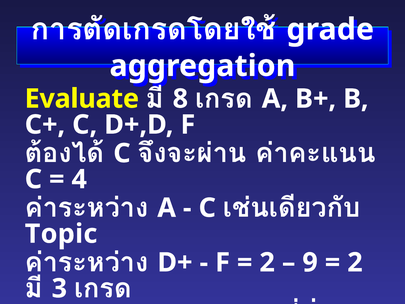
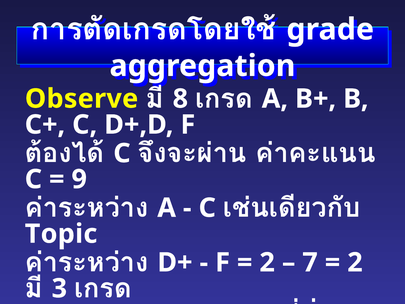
Evaluate: Evaluate -> Observe (82, 99)
4: 4 -> 9 (79, 179)
9: 9 -> 7 (310, 262)
